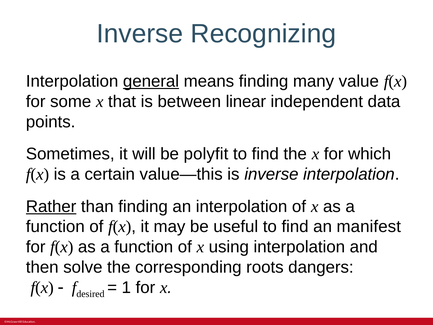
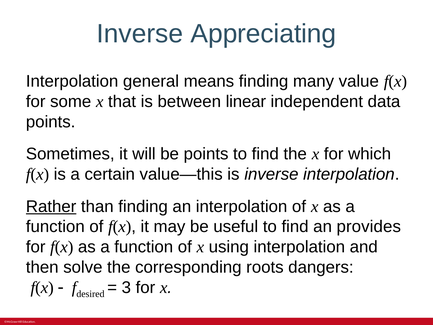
Recognizing: Recognizing -> Appreciating (263, 34)
general underline: present -> none (151, 81)
be polyfit: polyfit -> points (206, 154)
manifest: manifest -> provides (369, 227)
1: 1 -> 3 (126, 287)
